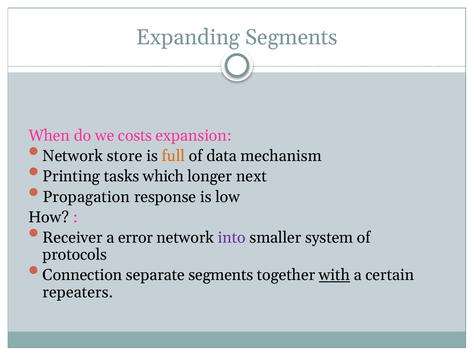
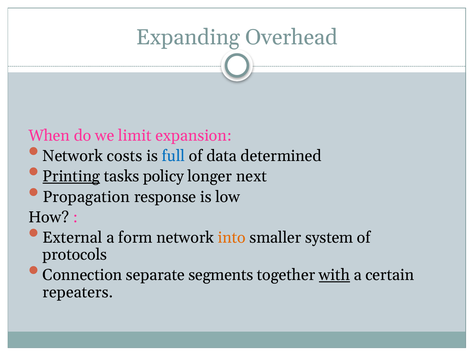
Expanding Segments: Segments -> Overhead (291, 37)
costs: costs -> limit (135, 135)
store: store -> costs (125, 156)
full colour: orange -> blue (173, 156)
mechanism: mechanism -> determined (281, 156)
Printing underline: none -> present (71, 176)
which: which -> policy (163, 176)
Receiver: Receiver -> External (73, 237)
error: error -> form (135, 237)
into colour: purple -> orange (232, 237)
